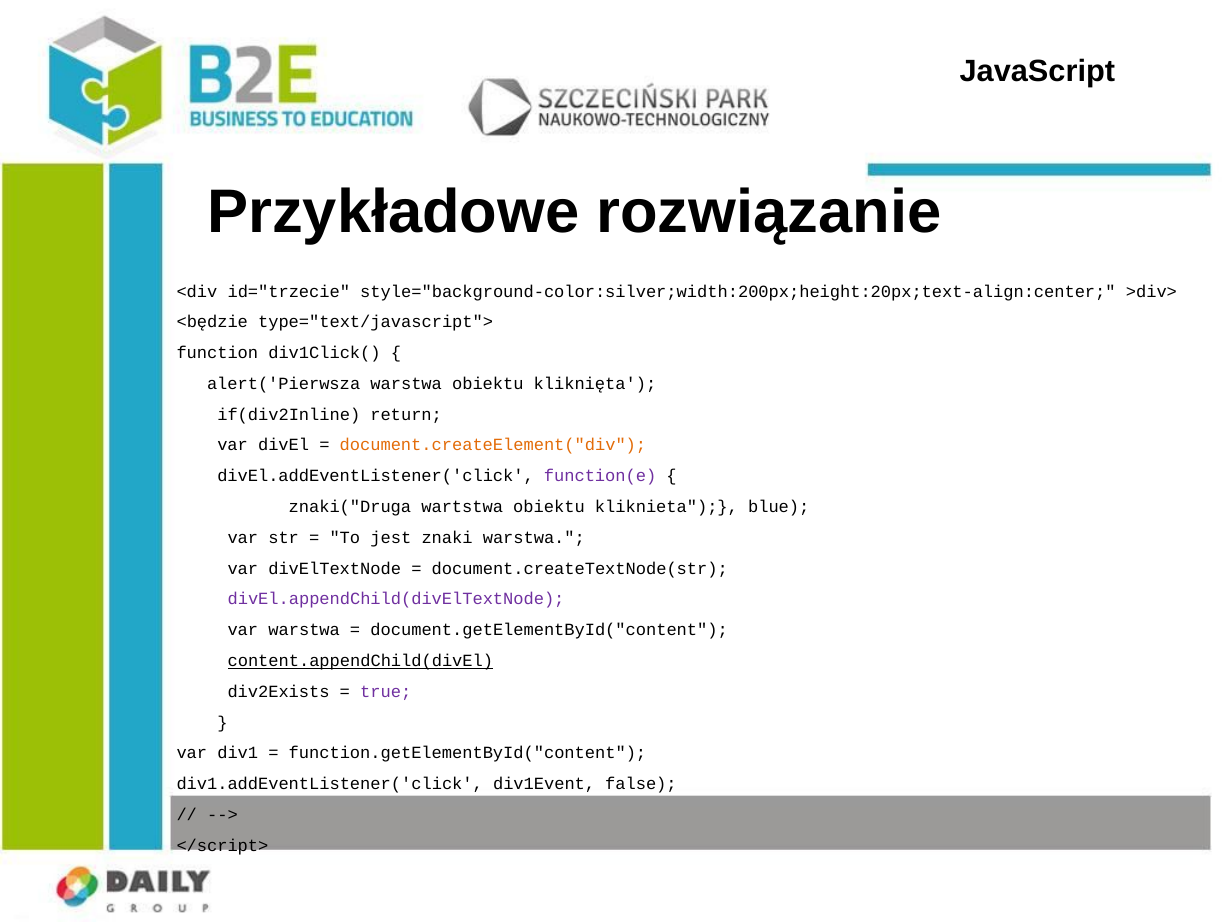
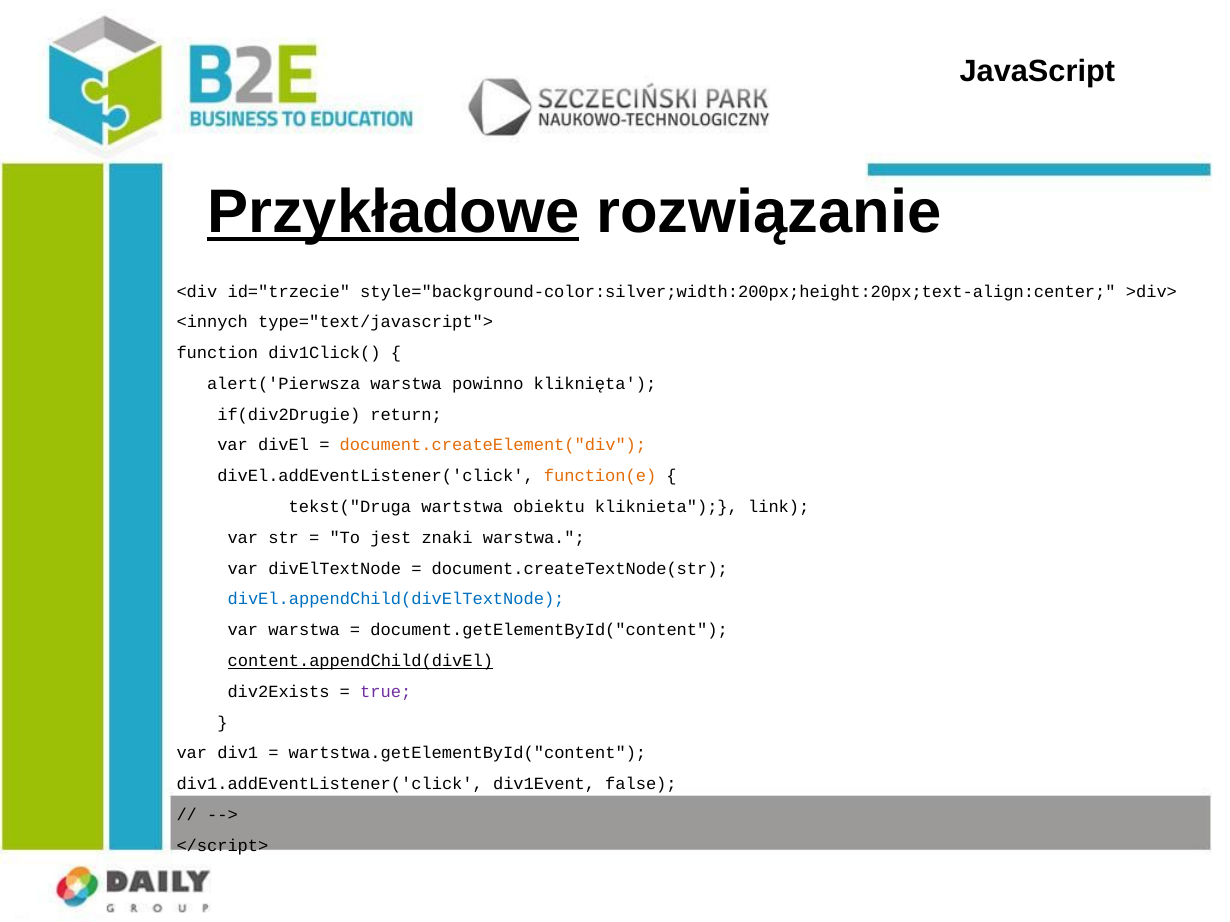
Przykładowe underline: none -> present (393, 213)
<będzie: <będzie -> <innych (212, 322)
warstwa obiektu: obiektu -> powinno (488, 384)
if(div2Inline: if(div2Inline -> if(div2Drugie (289, 415)
function(e colour: purple -> orange (600, 476)
znaki("Druga: znaki("Druga -> tekst("Druga (350, 507)
blue: blue -> link (779, 507)
divEl.appendChild(divElTextNode colour: purple -> blue (396, 600)
function.getElementById("content: function.getElementById("content -> wartstwa.getElementById("content (467, 754)
